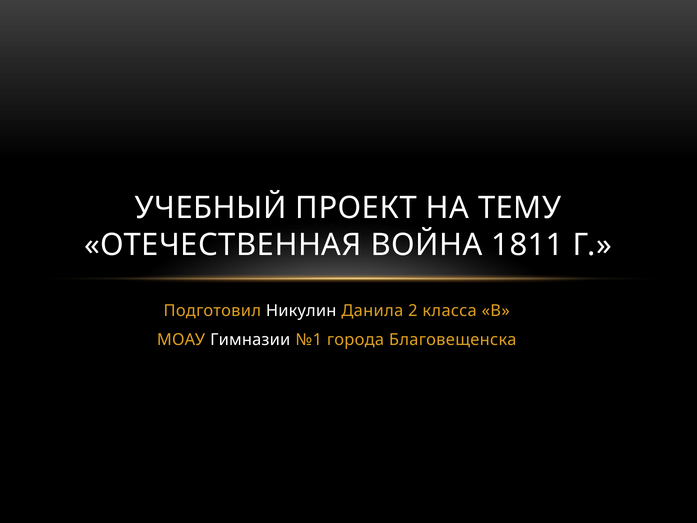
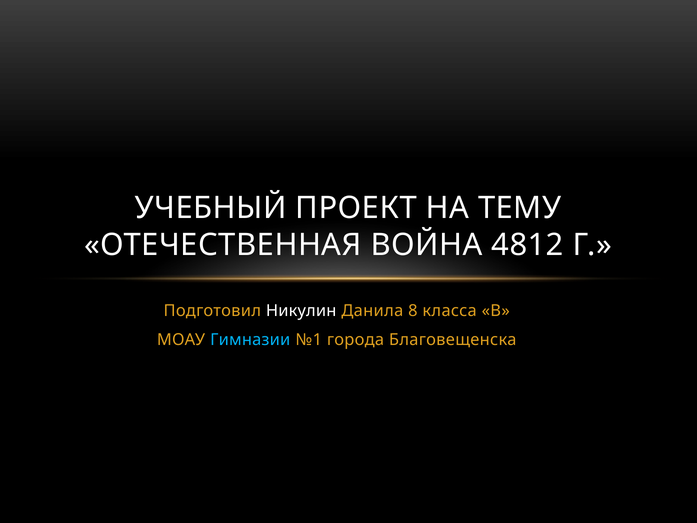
1811: 1811 -> 4812 (527, 245)
2: 2 -> 8 (413, 311)
Гимназии colour: white -> light blue (250, 340)
